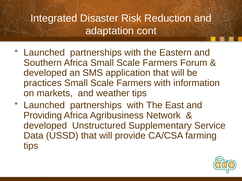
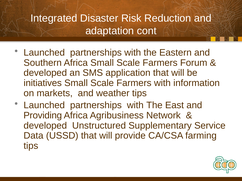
practices: practices -> initiatives (43, 83)
